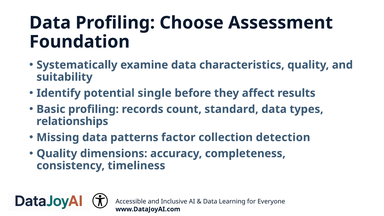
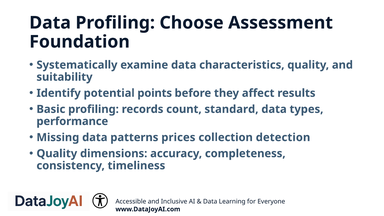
single: single -> points (155, 93)
relationships: relationships -> performance (72, 121)
factor: factor -> prices (178, 137)
